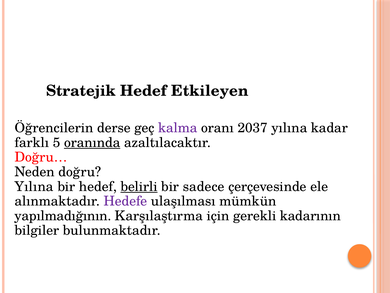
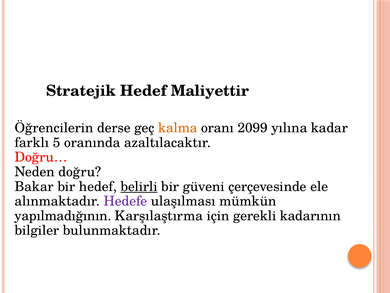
Etkileyen: Etkileyen -> Maliyettir (210, 91)
kalma colour: purple -> orange (178, 128)
2037: 2037 -> 2099 (253, 128)
oranında underline: present -> none (92, 142)
Yılına: Yılına -> Bakar (34, 186)
sadece: sadece -> güveni (204, 186)
